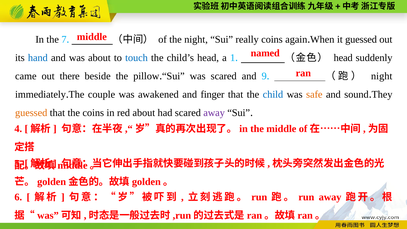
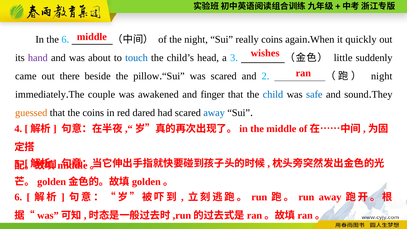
the 7: 7 -> 6 (64, 39)
it guessed: guessed -> quickly (361, 39)
named: named -> wishes (265, 53)
hand colour: blue -> purple (38, 58)
1: 1 -> 3 (233, 58)
head: head -> little (343, 58)
9: 9 -> 2 (264, 76)
safe colour: orange -> blue (314, 94)
red about: about -> dared (144, 113)
away colour: purple -> blue (214, 113)
